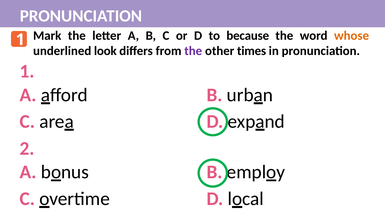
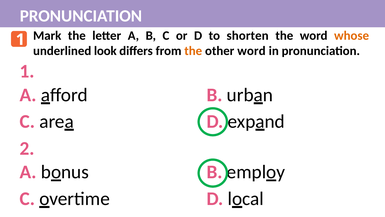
because: because -> shorten (248, 35)
the colour: purple -> orange (193, 51)
other times: times -> word (251, 51)
